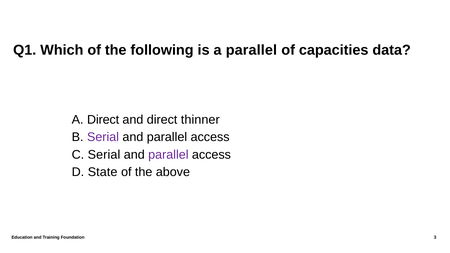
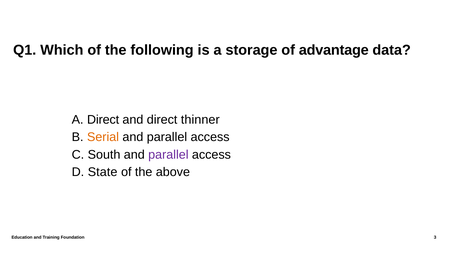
a parallel: parallel -> storage (251, 50)
capacities: capacities -> advantage (334, 50)
Serial colour: purple -> orange (103, 137)
C Serial: Serial -> South (104, 155)
